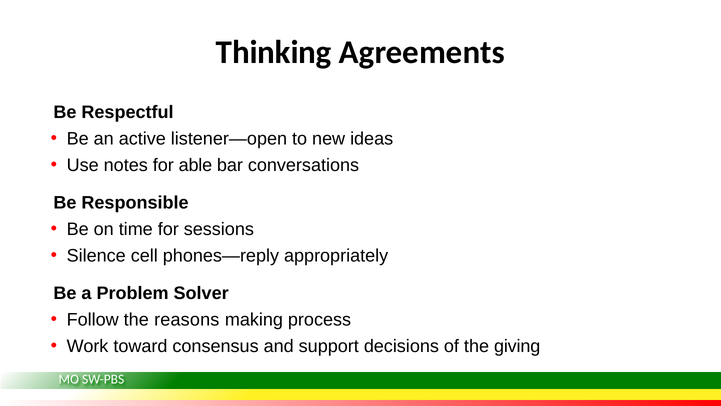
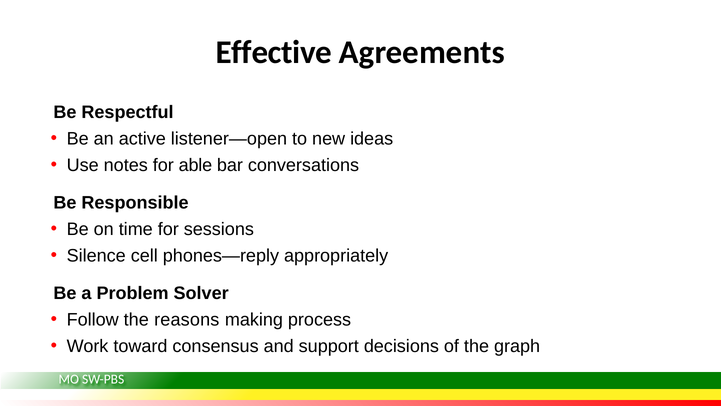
Thinking: Thinking -> Effective (274, 52)
giving: giving -> graph (517, 346)
